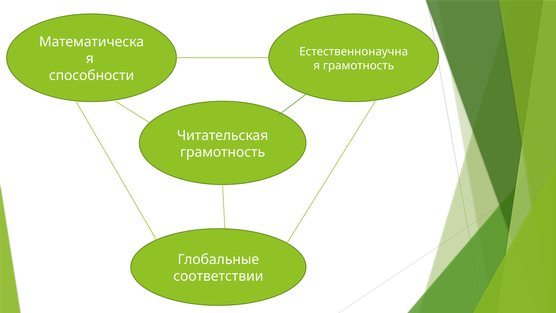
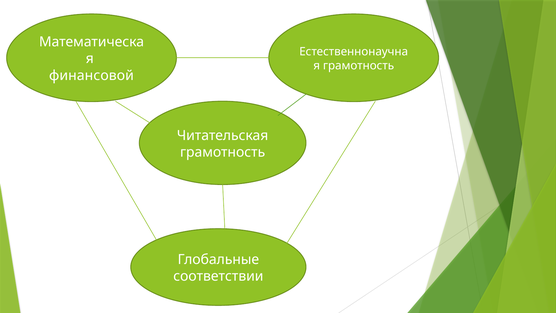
способности: способности -> финансовой (91, 75)
